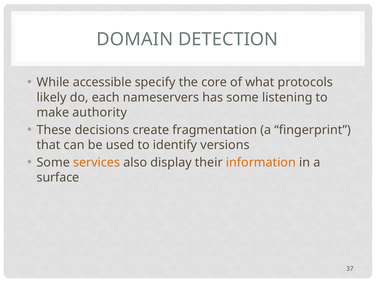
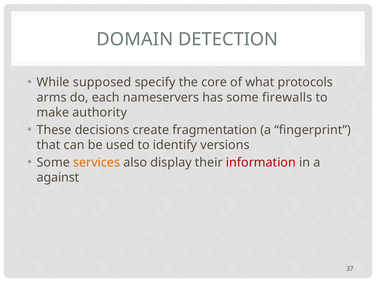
accessible: accessible -> supposed (102, 82)
likely: likely -> arms (52, 97)
listening: listening -> firewalls (287, 97)
information colour: orange -> red (261, 163)
surface: surface -> against (58, 178)
